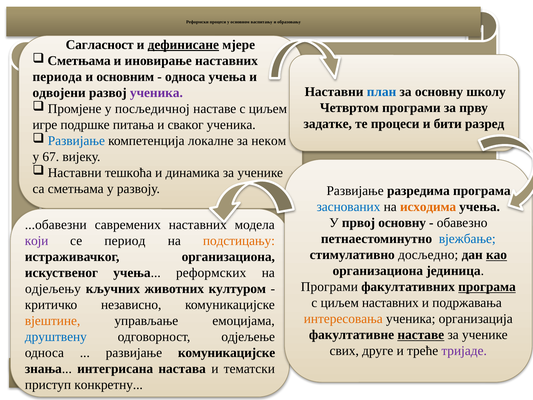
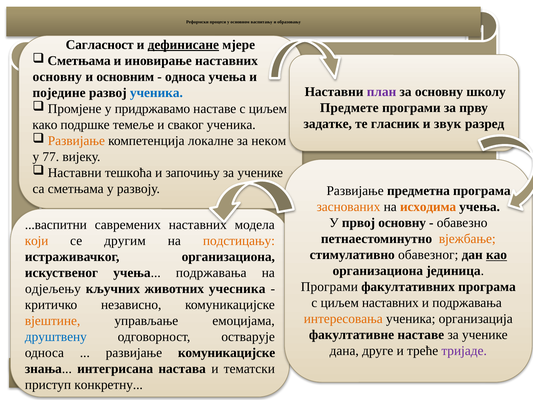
периода: периода -> основну (57, 77)
план colour: blue -> purple (382, 92)
одвојени: одвојени -> поједине (59, 93)
ученика colour: purple -> blue (156, 93)
Четвртом: Четвртом -> Предмете (349, 108)
посљедичној: посљедичној -> придржавамо (152, 109)
те процеси: процеси -> гласник (395, 124)
бити: бити -> звук (448, 124)
игре: игре -> како (45, 125)
питања: питања -> темеље (133, 125)
Развијање colour: blue -> orange (76, 141)
67: 67 -> 77 (51, 157)
динамика: динамика -> започињу (193, 173)
разредима: разредима -> предметна (418, 191)
заснованих colour: blue -> orange (348, 207)
...обавезни: ...обавезни -> ...васпитни (56, 225)
вјежбање colour: blue -> orange (467, 239)
који colour: purple -> orange (37, 241)
период: период -> другим (125, 241)
досљедно: досљедно -> обавезног (428, 255)
учења реформских: реформских -> подржавања (211, 273)
програма underline: present -> none (487, 287)
културом: културом -> учесника (237, 289)
наставе underline: present -> none (421, 335)
одјељење: одјељење -> остварује (248, 337)
свих: свих -> дана (344, 351)
